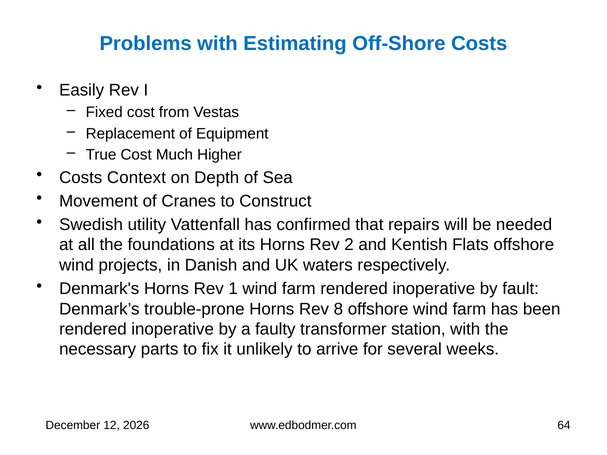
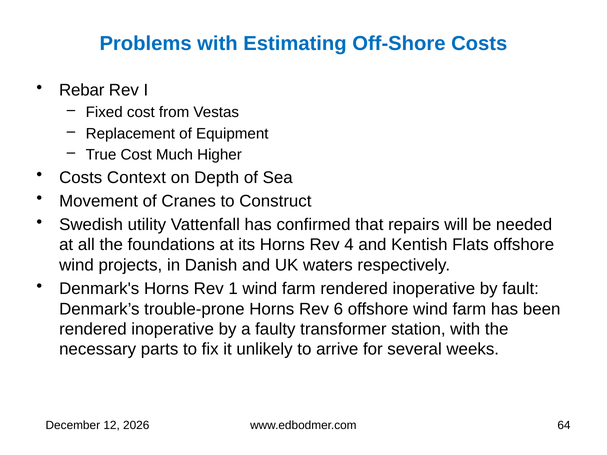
Easily: Easily -> Rebar (82, 90)
2: 2 -> 4 (349, 245)
8: 8 -> 6 (338, 309)
